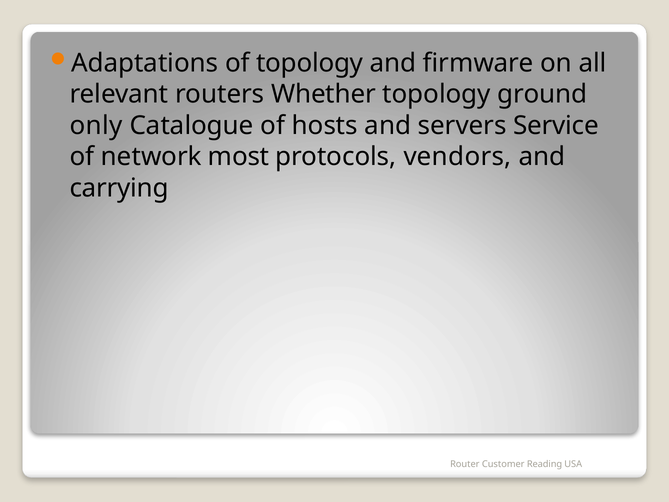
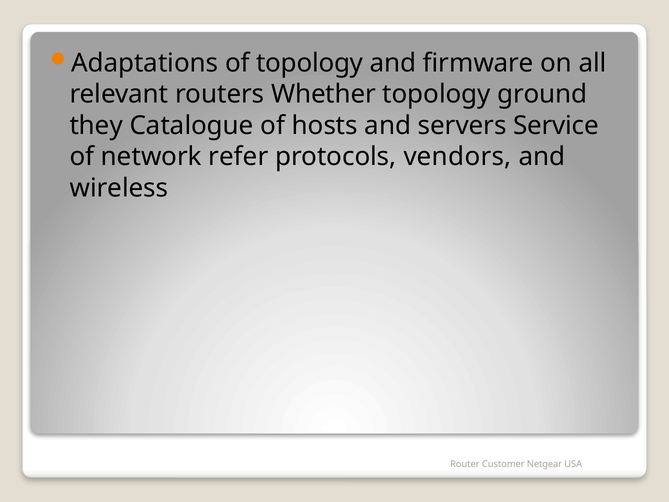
only: only -> they (96, 125)
most: most -> refer (238, 157)
carrying: carrying -> wireless (119, 188)
Reading: Reading -> Netgear (545, 464)
